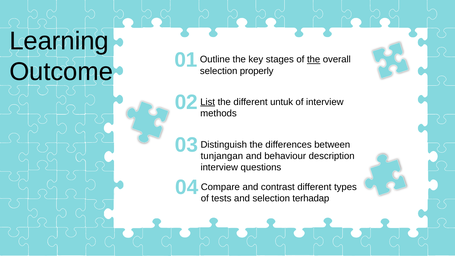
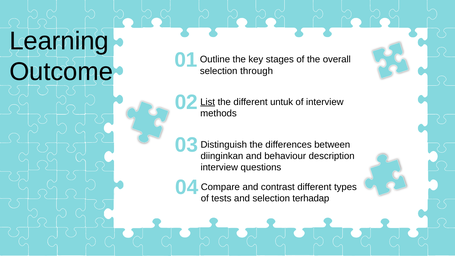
the underline: present -> none (314, 60)
properly: properly -> through (257, 71)
tunjangan: tunjangan -> diinginkan (222, 156)
